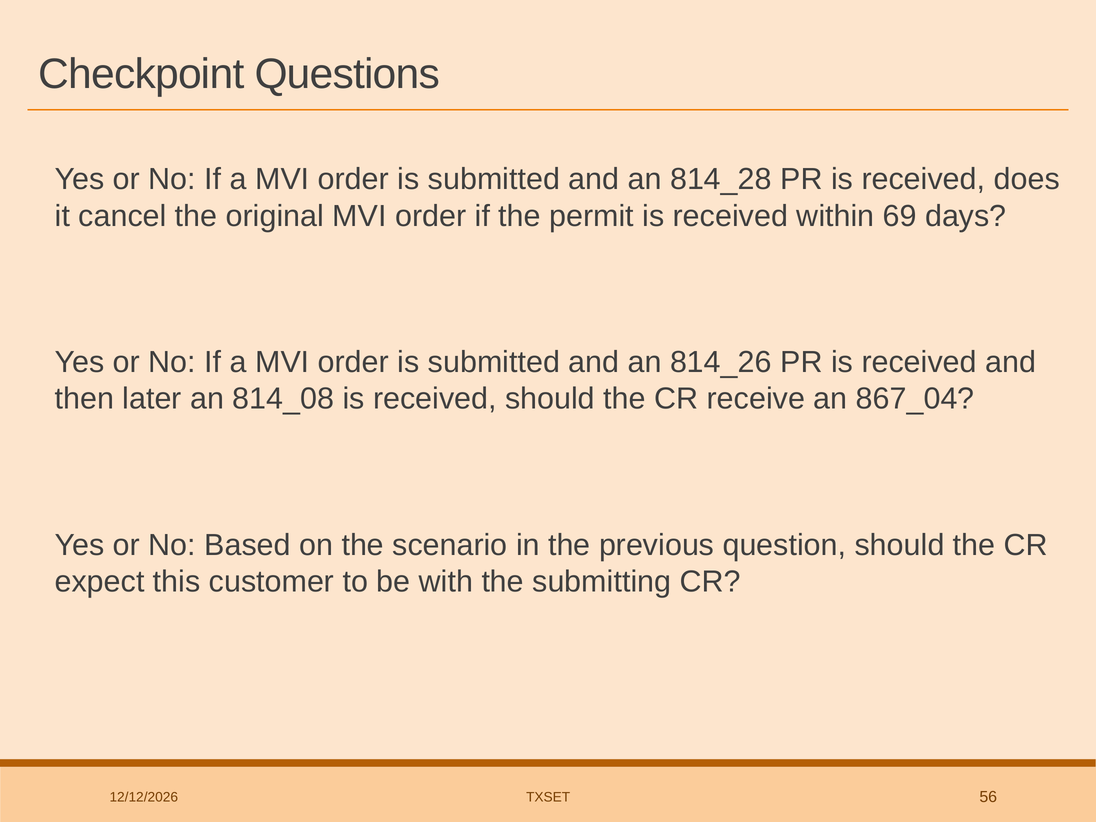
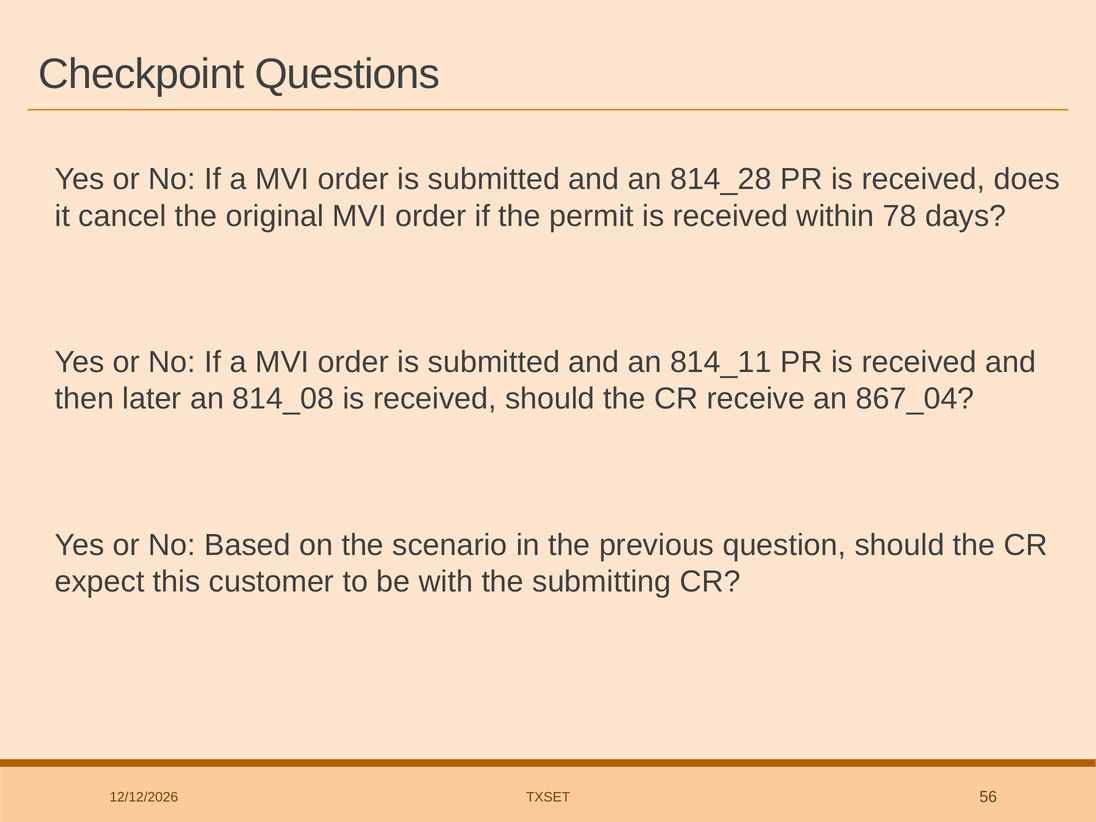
69: 69 -> 78 (900, 216)
814_26: 814_26 -> 814_11 (721, 362)
